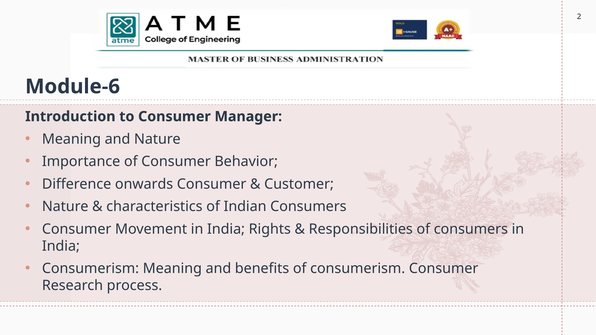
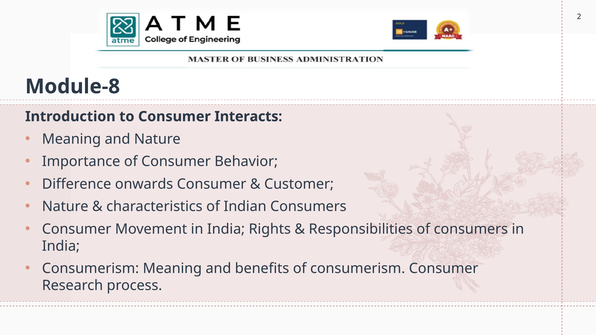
Module-6: Module-6 -> Module-8 (73, 87)
Manager: Manager -> Interacts (248, 117)
